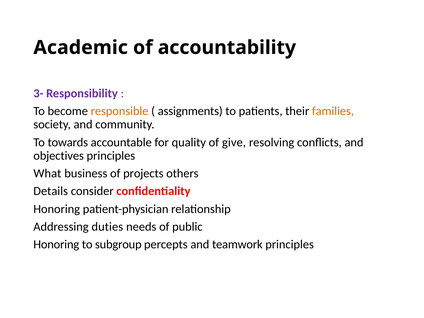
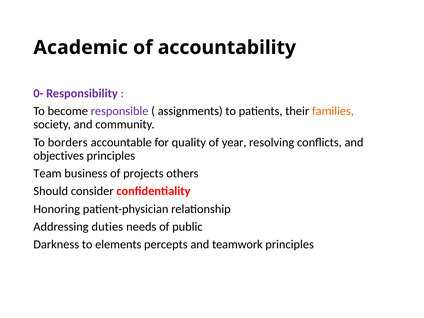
3-: 3- -> 0- (38, 93)
responsible colour: orange -> purple (120, 111)
towards: towards -> borders (68, 142)
give: give -> year (234, 142)
What: What -> Team (47, 173)
Details: Details -> Should (51, 191)
Honoring: Honoring -> Darkness (56, 245)
subgroup: subgroup -> elements (118, 245)
